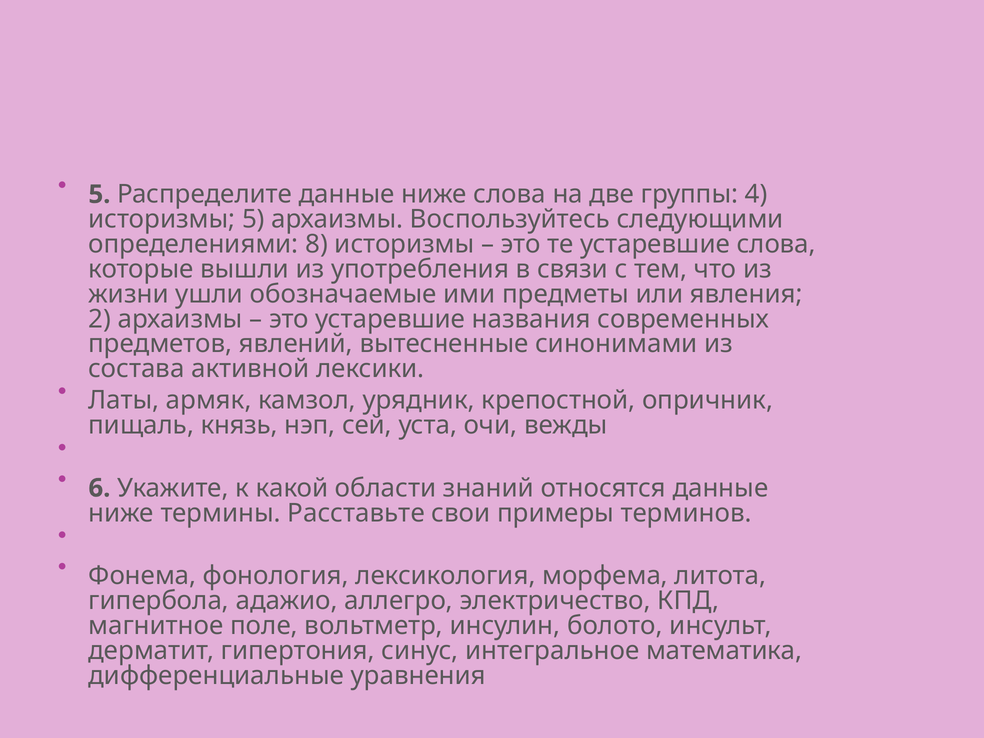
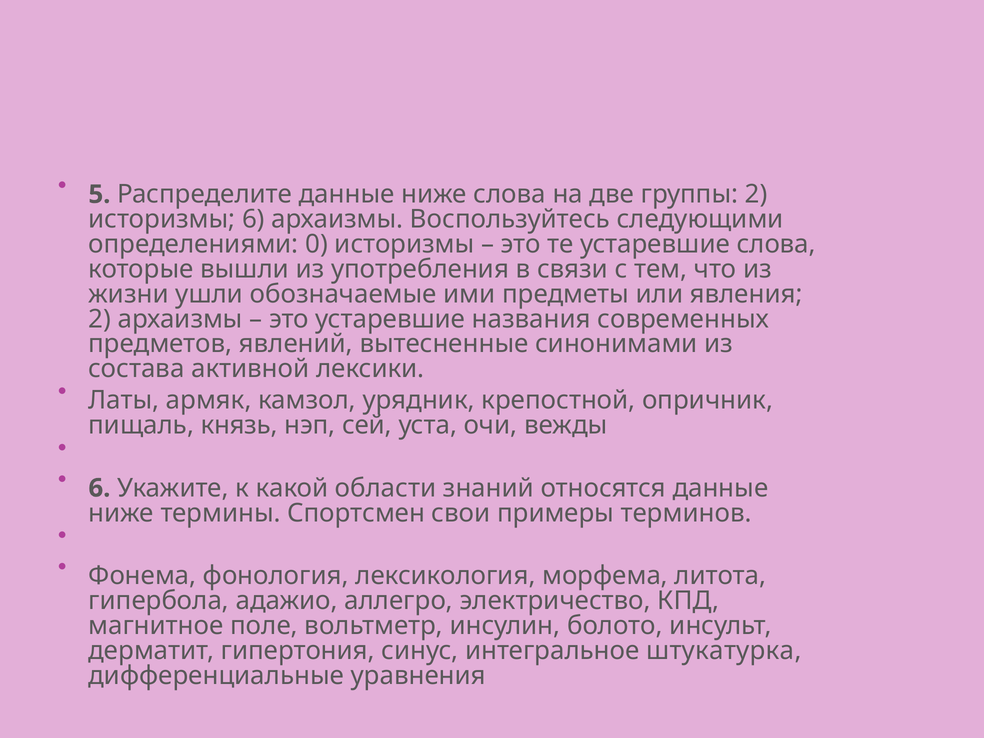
группы 4: 4 -> 2 (756, 194)
историзмы 5: 5 -> 6 (253, 219)
8: 8 -> 0 (317, 244)
Расставьте: Расставьте -> Спортсмен (356, 513)
математика: математика -> штукатурка (724, 651)
